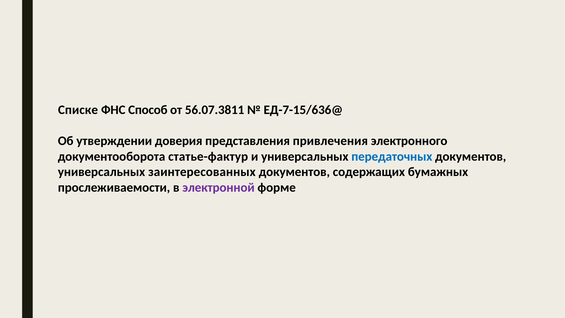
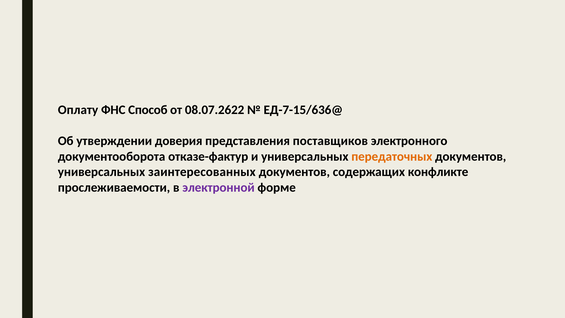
Списке: Списке -> Оплату (78, 110)
56.07.3811: 56.07.3811 -> 08.07.2622 (215, 110)
привлечения: привлечения -> поставщиков (330, 141)
статье-фактур: статье-фактур -> отказе-фактур (208, 156)
передаточных colour: blue -> orange (392, 156)
бумажных: бумажных -> конфликте (438, 172)
